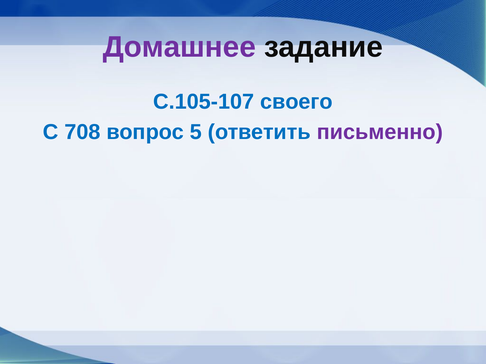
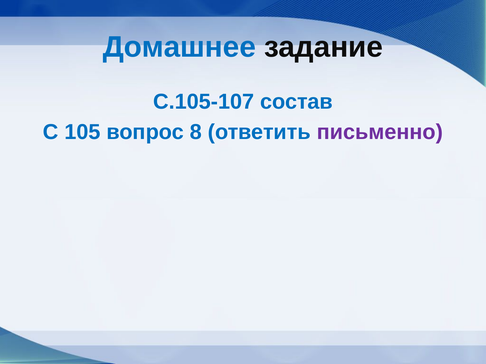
Домашнее colour: purple -> blue (179, 47)
своего: своего -> состав (296, 102)
708: 708 -> 105 (82, 132)
5: 5 -> 8 (196, 132)
